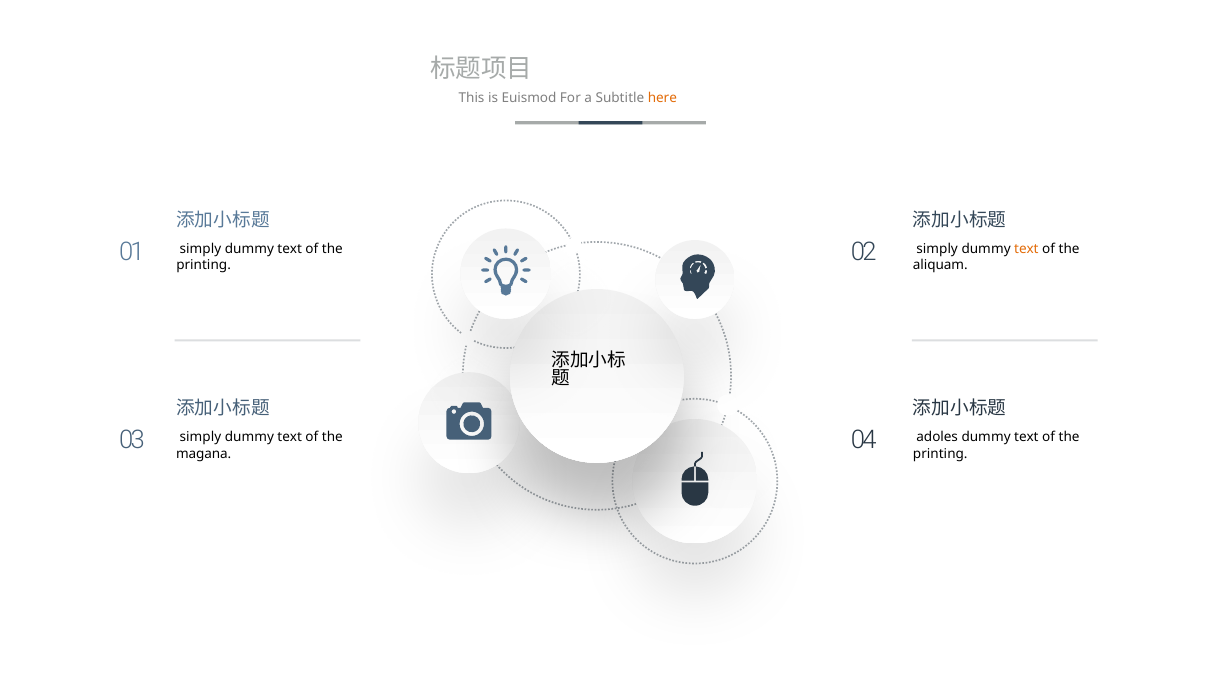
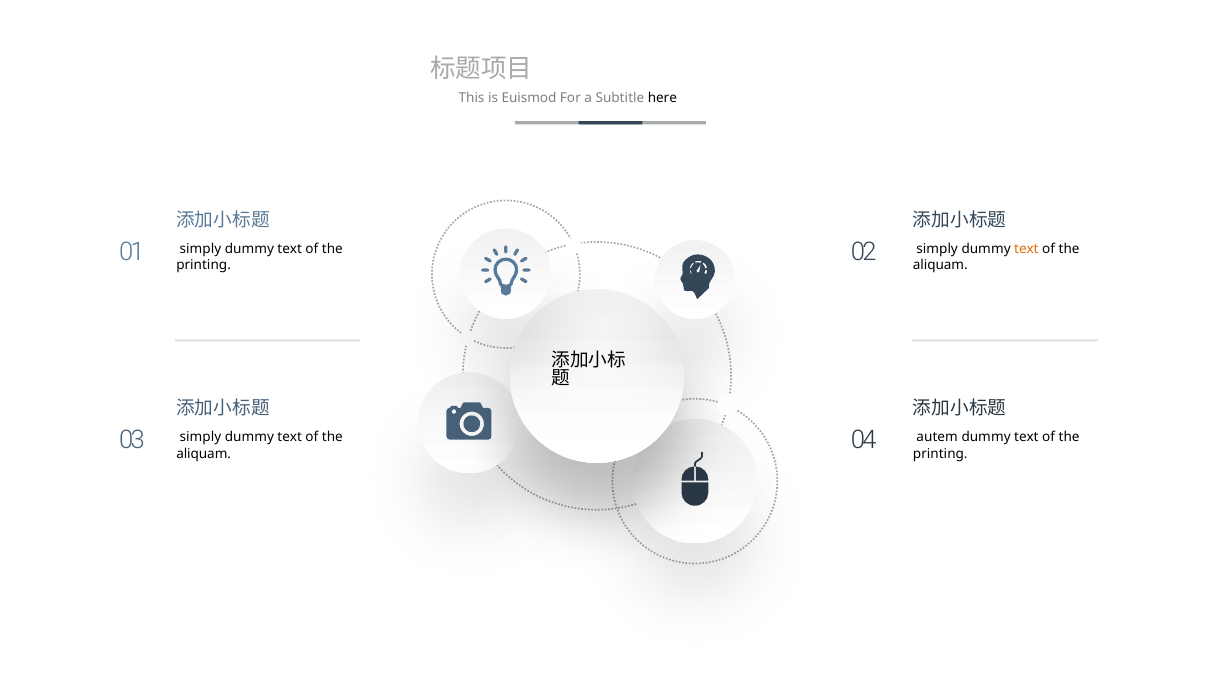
here colour: orange -> black (662, 98)
adoles: adoles -> autem (937, 437)
magana: magana -> aliquam (204, 454)
